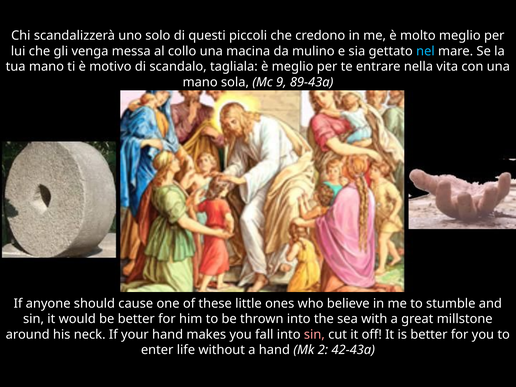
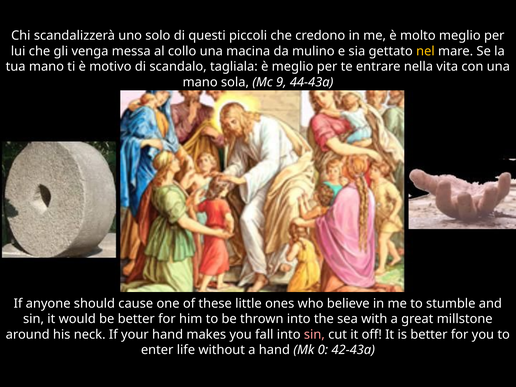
nel colour: light blue -> yellow (425, 51)
89-43a: 89-43a -> 44-43a (312, 82)
2: 2 -> 0 (323, 350)
